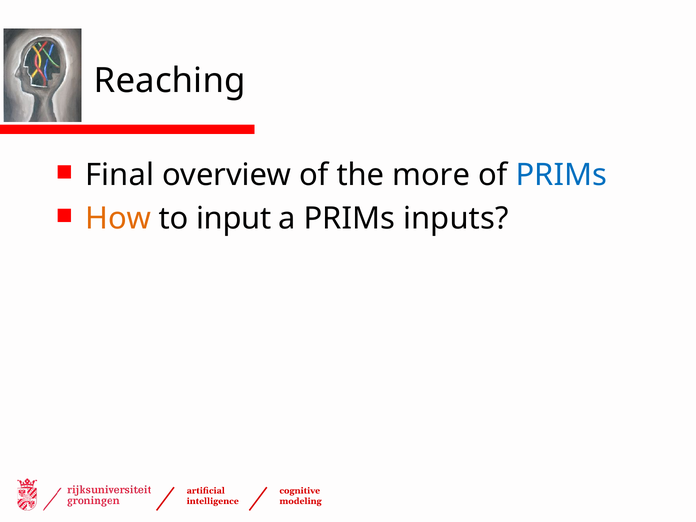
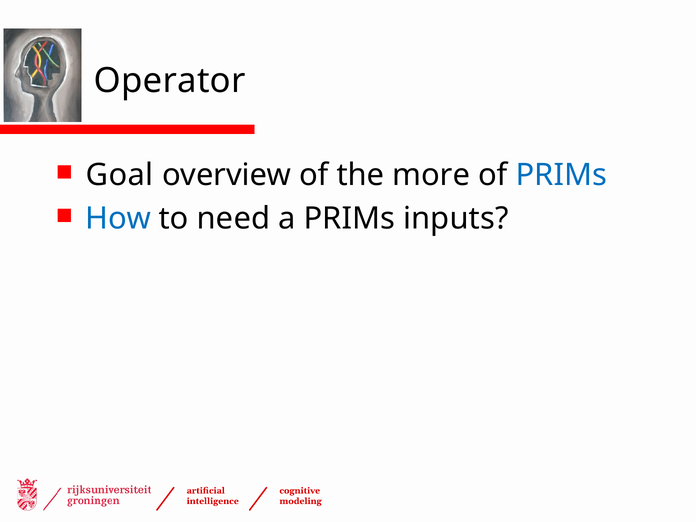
Reaching: Reaching -> Operator (170, 81)
Final: Final -> Goal (120, 175)
How colour: orange -> blue (118, 218)
input: input -> need (233, 218)
